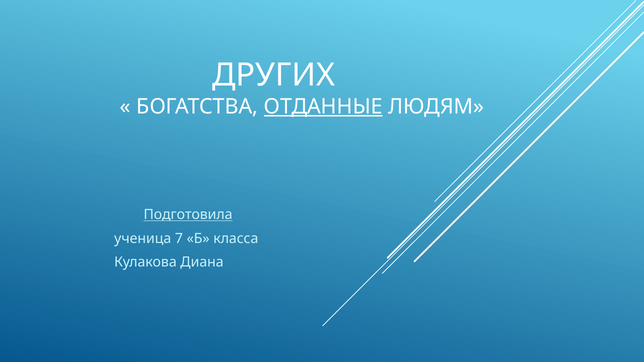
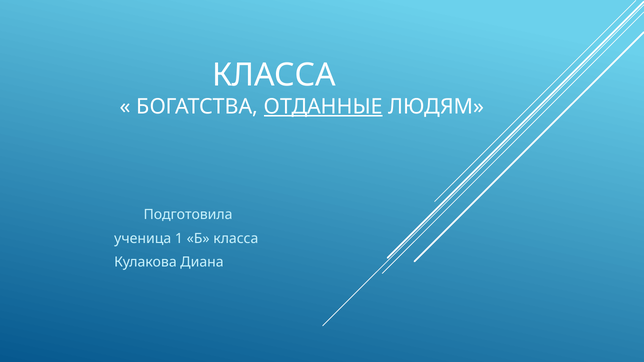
ДРУГИХ: ДРУГИХ -> КЛАССА (274, 75)
Подготовила underline: present -> none (188, 215)
7: 7 -> 1 (179, 239)
